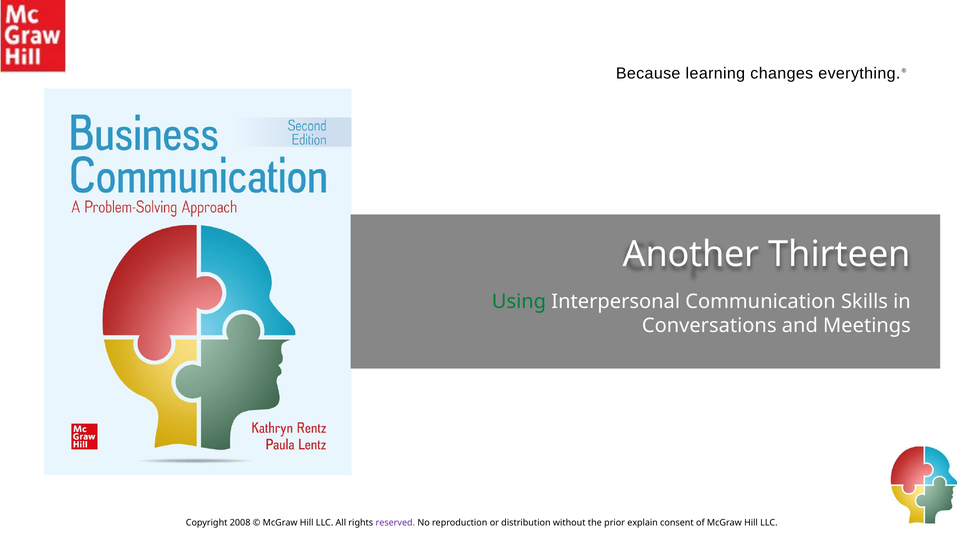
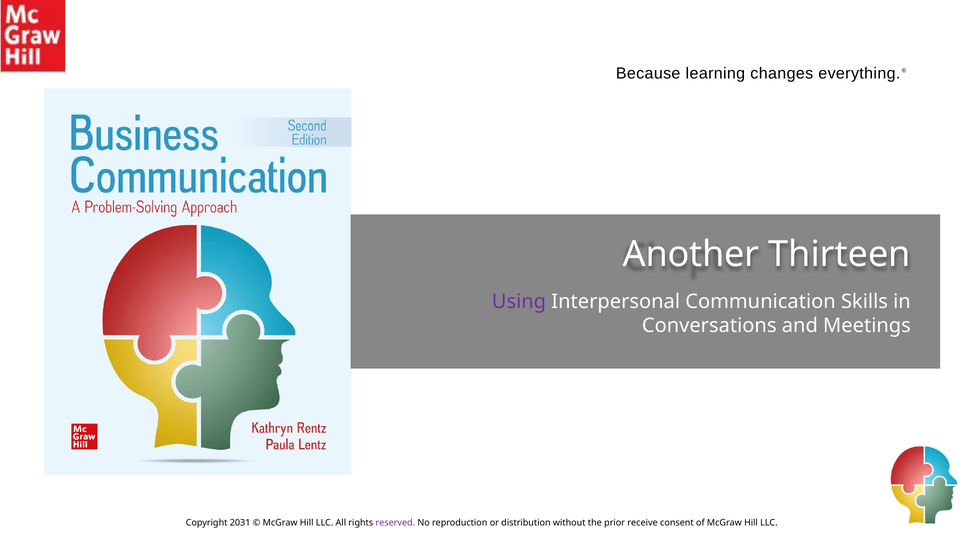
Using colour: green -> purple (519, 302)
2008: 2008 -> 2031 (240, 523)
explain: explain -> receive (643, 523)
